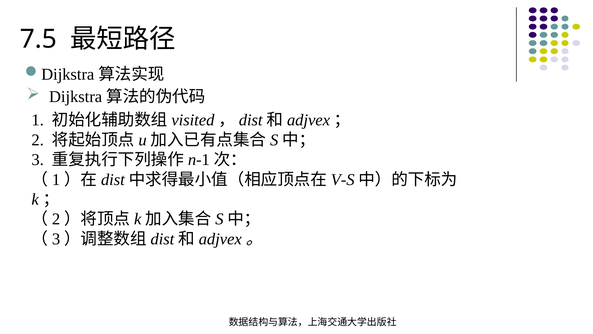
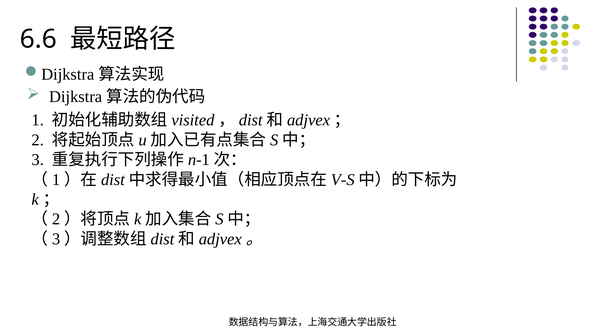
7.5: 7.5 -> 6.6 (38, 39)
